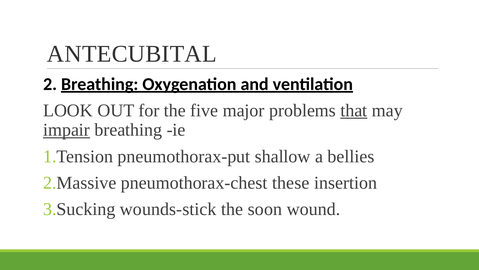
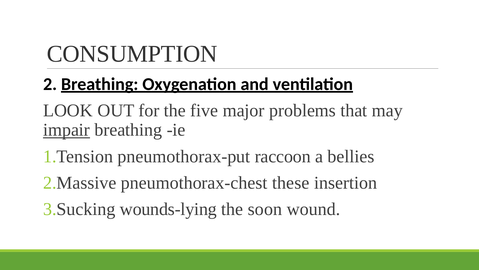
ANTECUBITAL: ANTECUBITAL -> CONSUMPTION (132, 54)
that underline: present -> none (354, 110)
shallow: shallow -> raccoon (283, 156)
wounds-stick: wounds-stick -> wounds-lying (168, 209)
